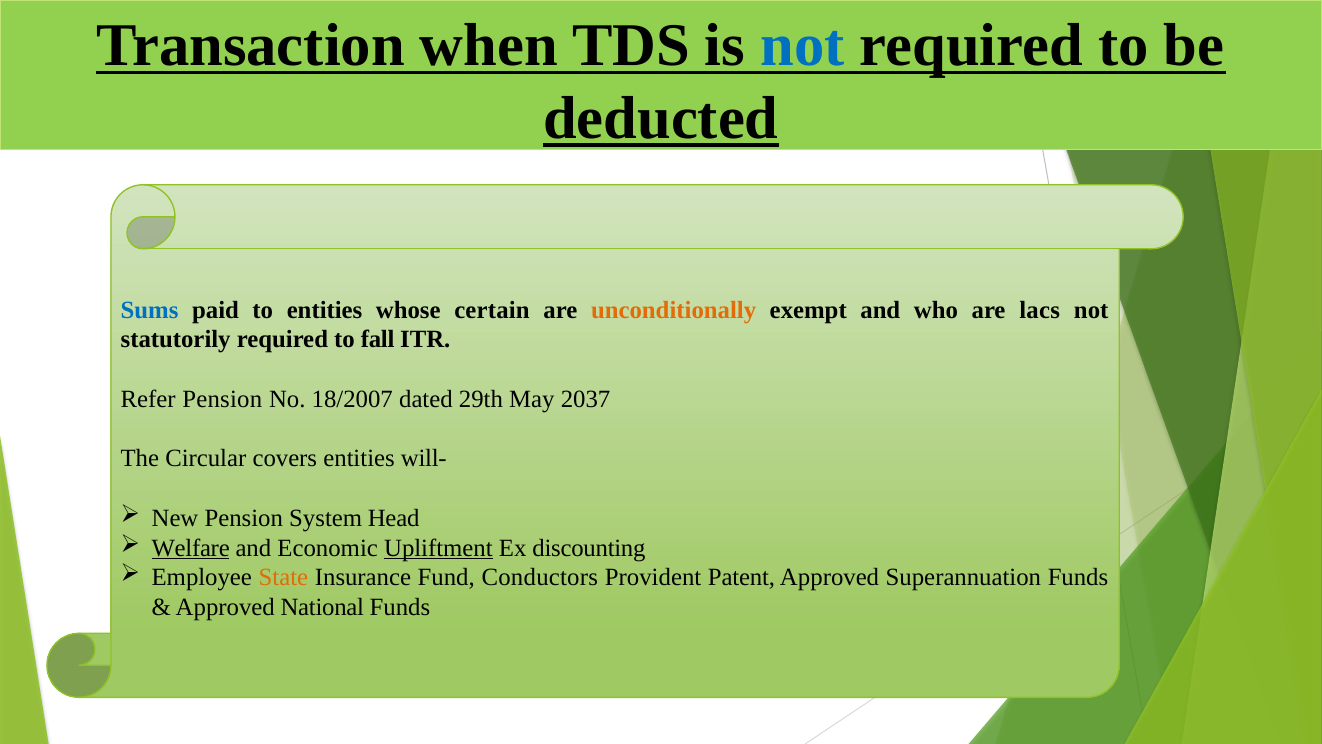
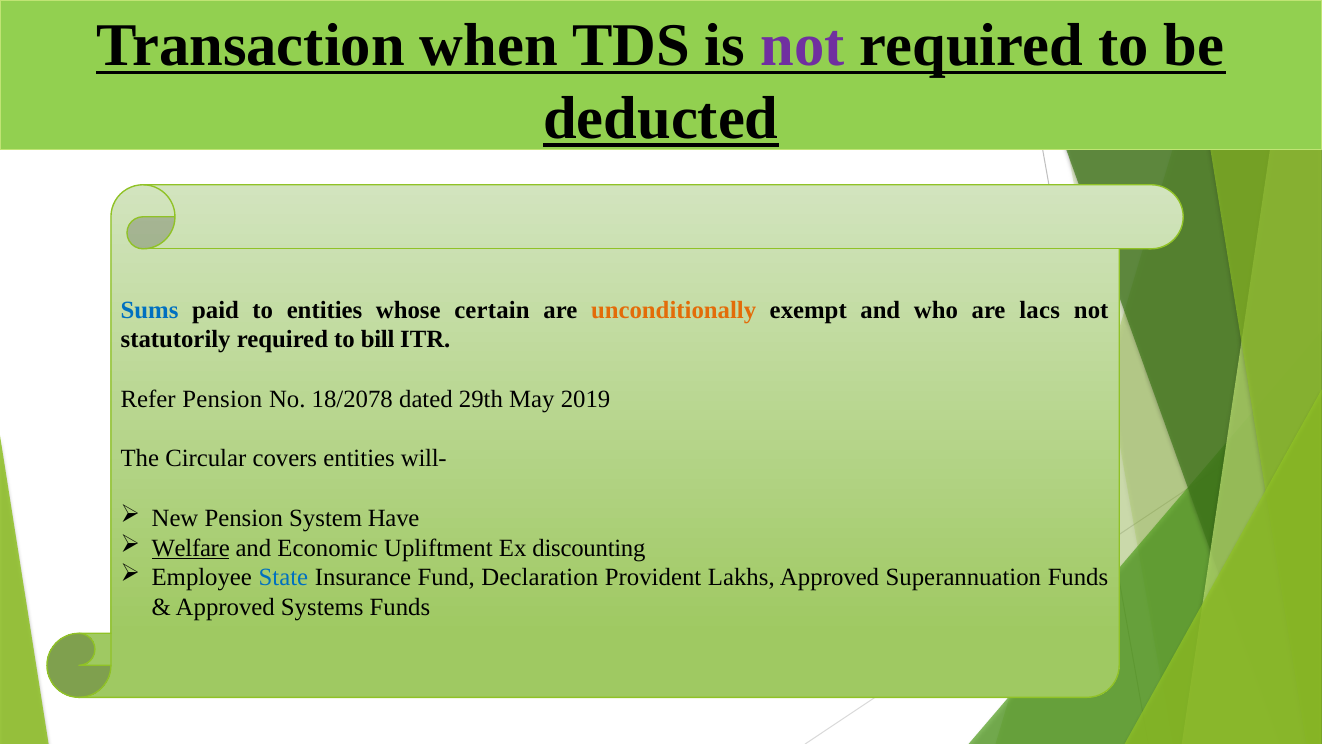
not colour: blue -> purple (803, 46)
fall: fall -> bill (378, 340)
18/2007: 18/2007 -> 18/2078 (352, 399)
2037: 2037 -> 2019 (586, 399)
Head: Head -> Have (394, 518)
Upliftment underline: present -> none (438, 548)
State colour: orange -> blue (283, 578)
Conductors: Conductors -> Declaration (540, 578)
Patent: Patent -> Lakhs (741, 578)
National: National -> Systems (322, 607)
